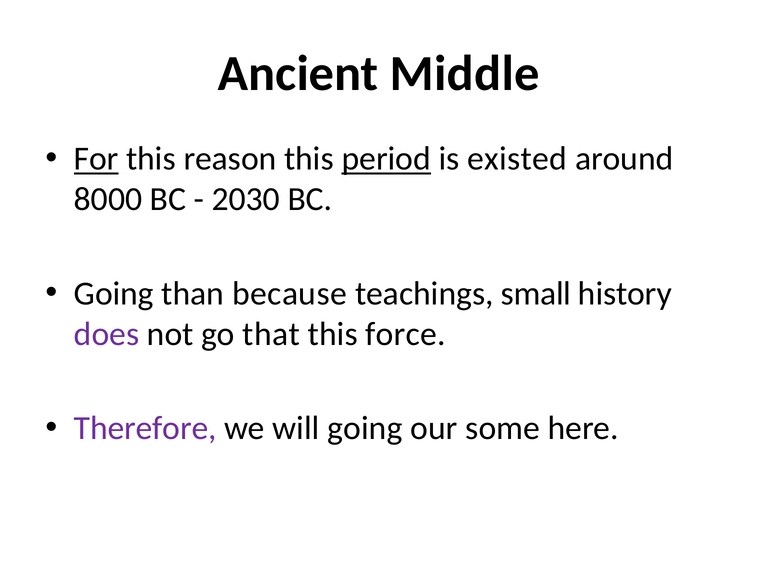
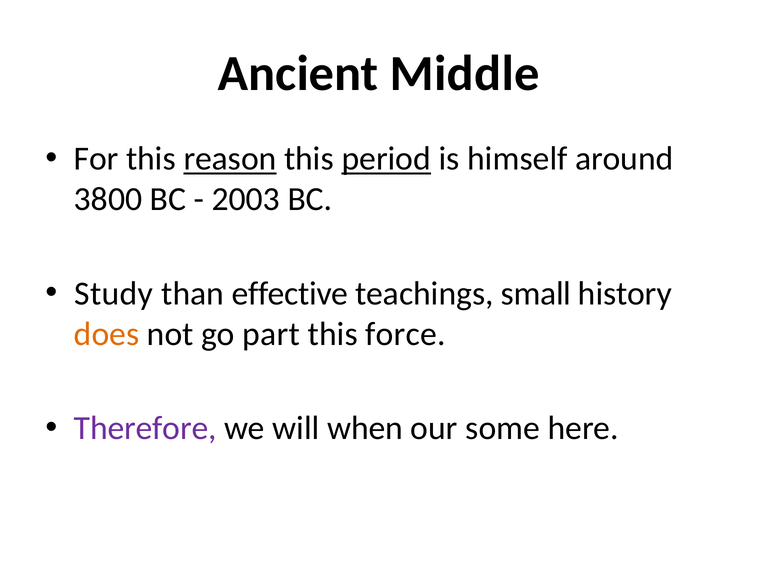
For underline: present -> none (96, 159)
reason underline: none -> present (230, 159)
existed: existed -> himself (517, 159)
8000: 8000 -> 3800 (108, 199)
2030: 2030 -> 2003 (246, 199)
Going: Going -> Study (114, 294)
because: because -> effective (290, 294)
does colour: purple -> orange (107, 334)
that: that -> part (271, 334)
will going: going -> when (365, 429)
